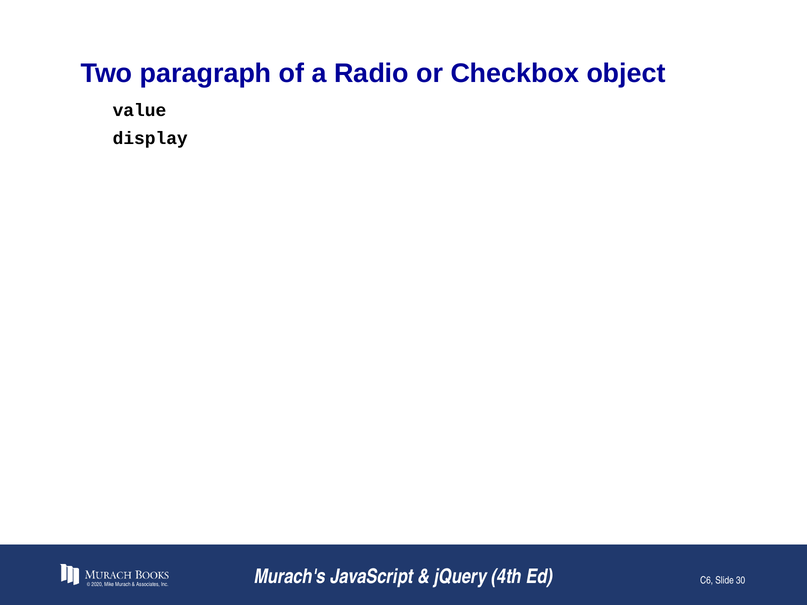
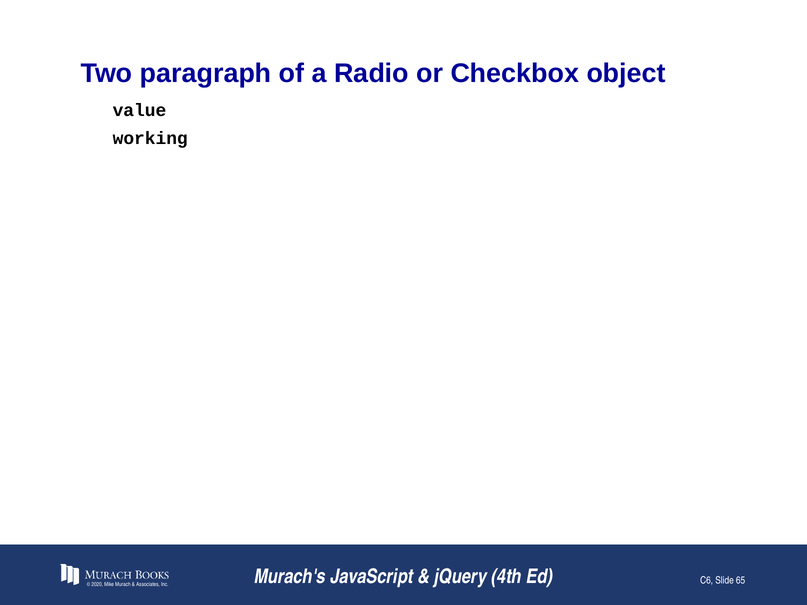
display: display -> working (150, 138)
30: 30 -> 65 (741, 581)
